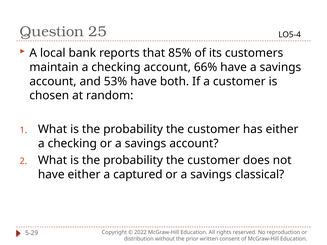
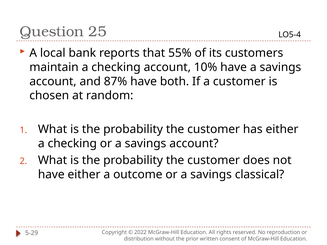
85%: 85% -> 55% (180, 53)
66%: 66% -> 10% (206, 67)
53%: 53% -> 87% (116, 81)
captured: captured -> outcome (138, 175)
